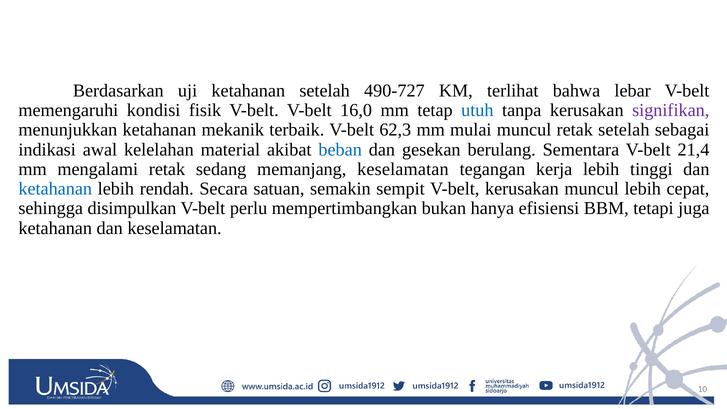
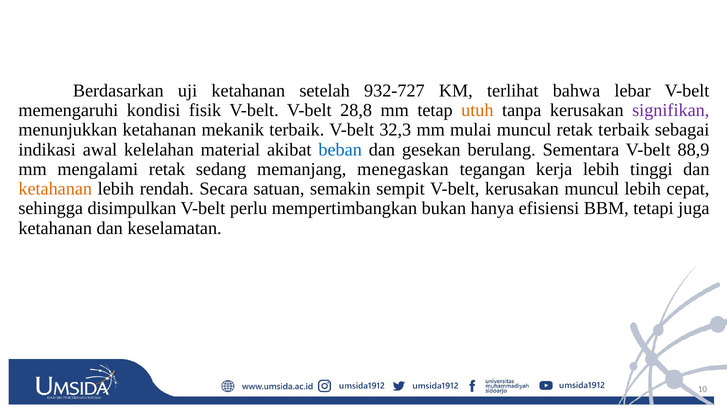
490-727: 490-727 -> 932-727 (394, 91)
16,0: 16,0 -> 28,8 (356, 110)
utuh colour: blue -> orange (477, 110)
62,3: 62,3 -> 32,3 (395, 130)
retak setelah: setelah -> terbaik (624, 130)
21,4: 21,4 -> 88,9 (693, 150)
memanjang keselamatan: keselamatan -> menegaskan (403, 169)
ketahanan colour: blue -> orange (55, 189)
